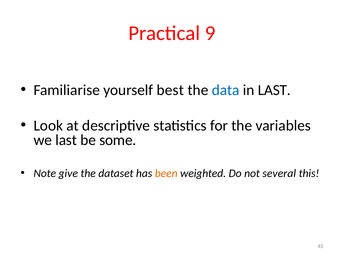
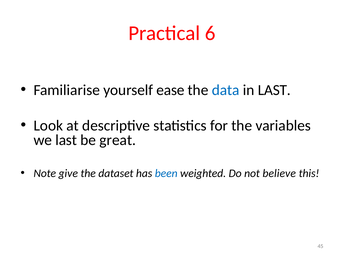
9: 9 -> 6 (210, 33)
best: best -> ease (170, 90)
some: some -> great (118, 140)
been colour: orange -> blue (166, 173)
several: several -> believe (279, 173)
